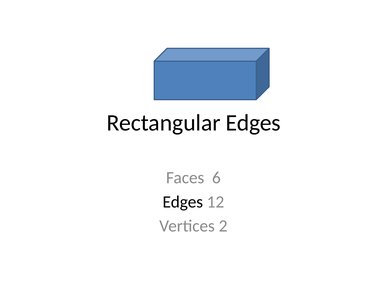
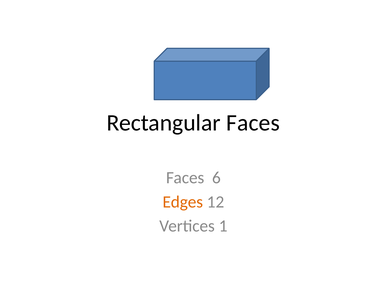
Rectangular Edges: Edges -> Faces (253, 123)
Edges colour: black -> orange (183, 202)
2: 2 -> 1 (223, 226)
